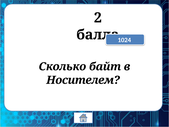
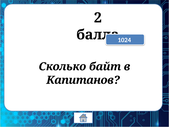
Носителем: Носителем -> Капитанов (83, 80)
